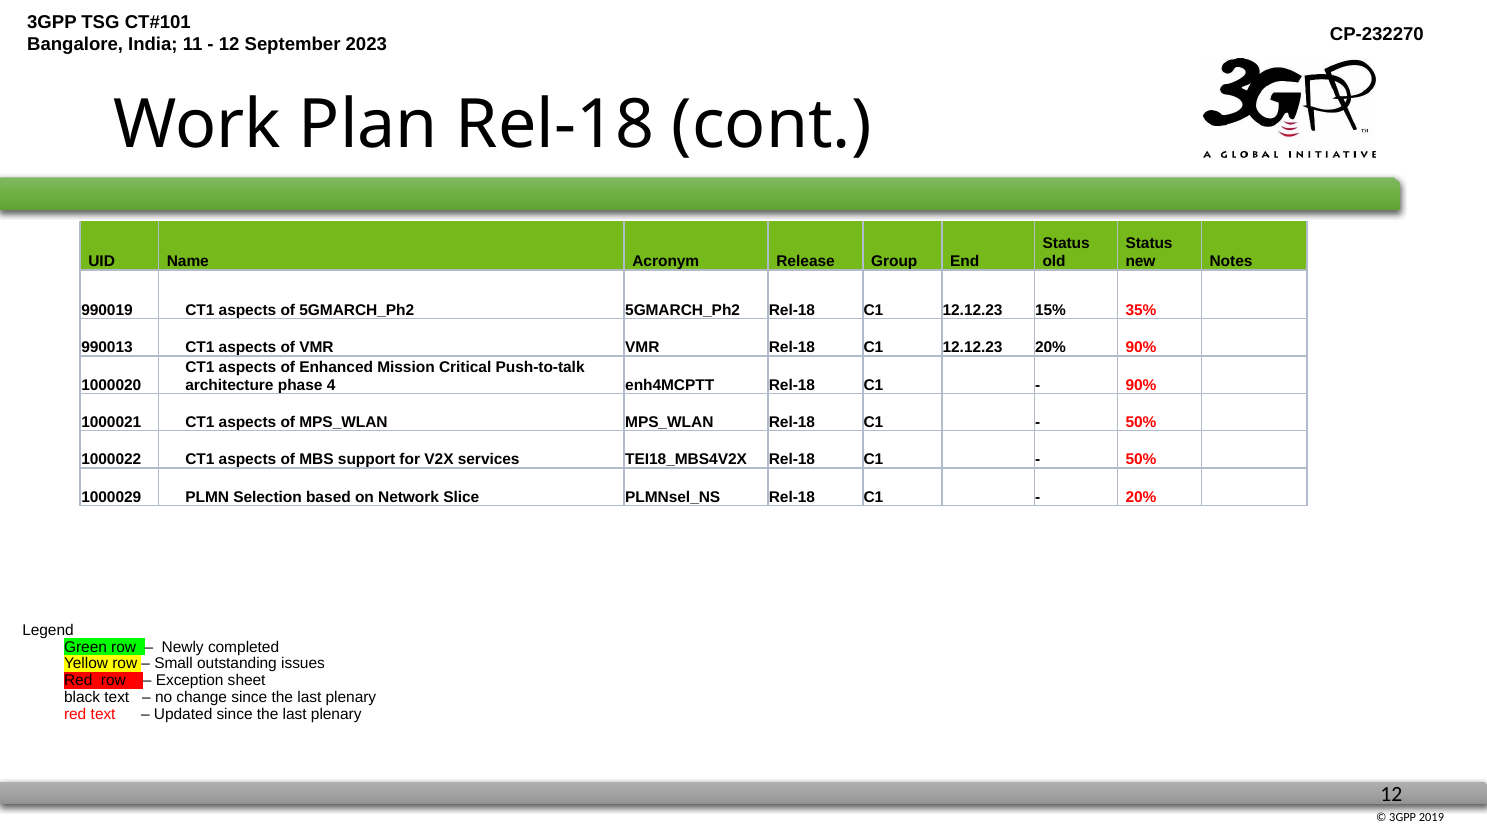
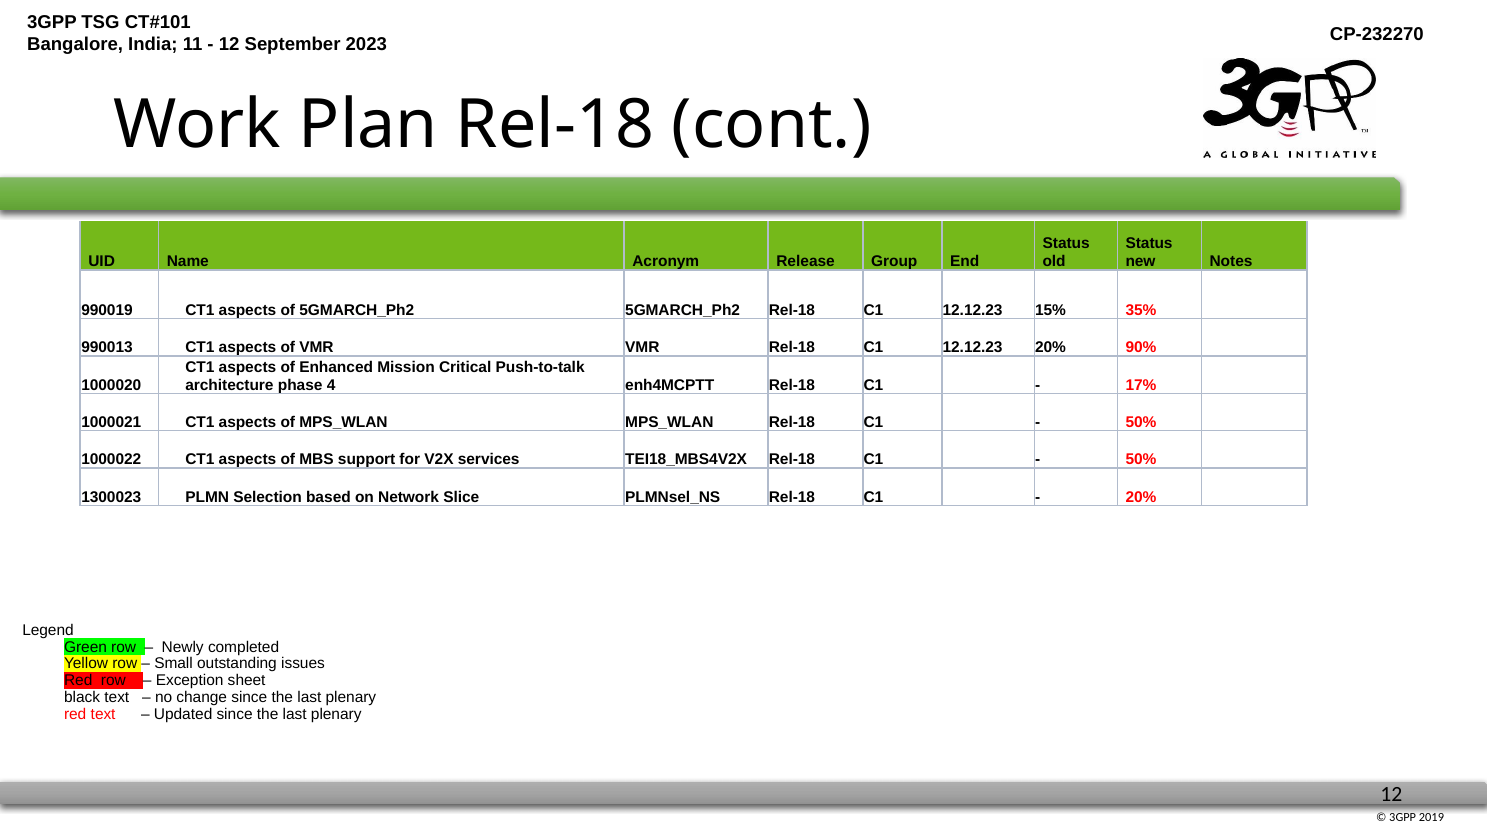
90%: 90% -> 17% (1141, 385)
1000029: 1000029 -> 1300023 (111, 497)
